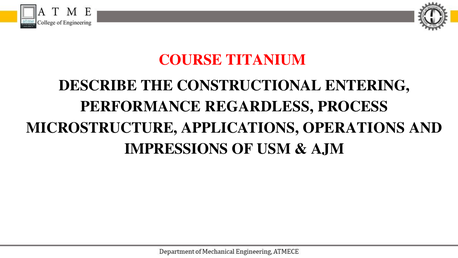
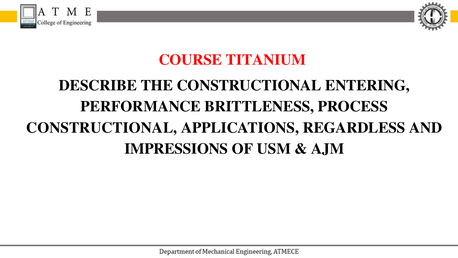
REGARDLESS: REGARDLESS -> BRITTLENESS (259, 106)
MICROSTRUCTURE: MICROSTRUCTURE -> CONSTRUCTIONAL (102, 128)
OPERATIONS: OPERATIONS -> REGARDLESS (354, 128)
